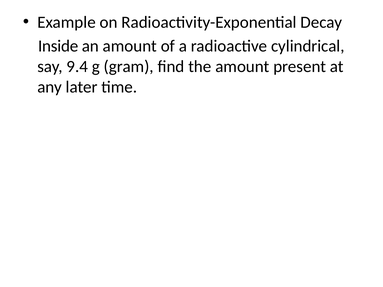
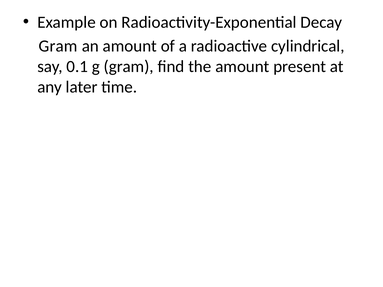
Inside: Inside -> Gram (58, 46)
9.4: 9.4 -> 0.1 (77, 67)
